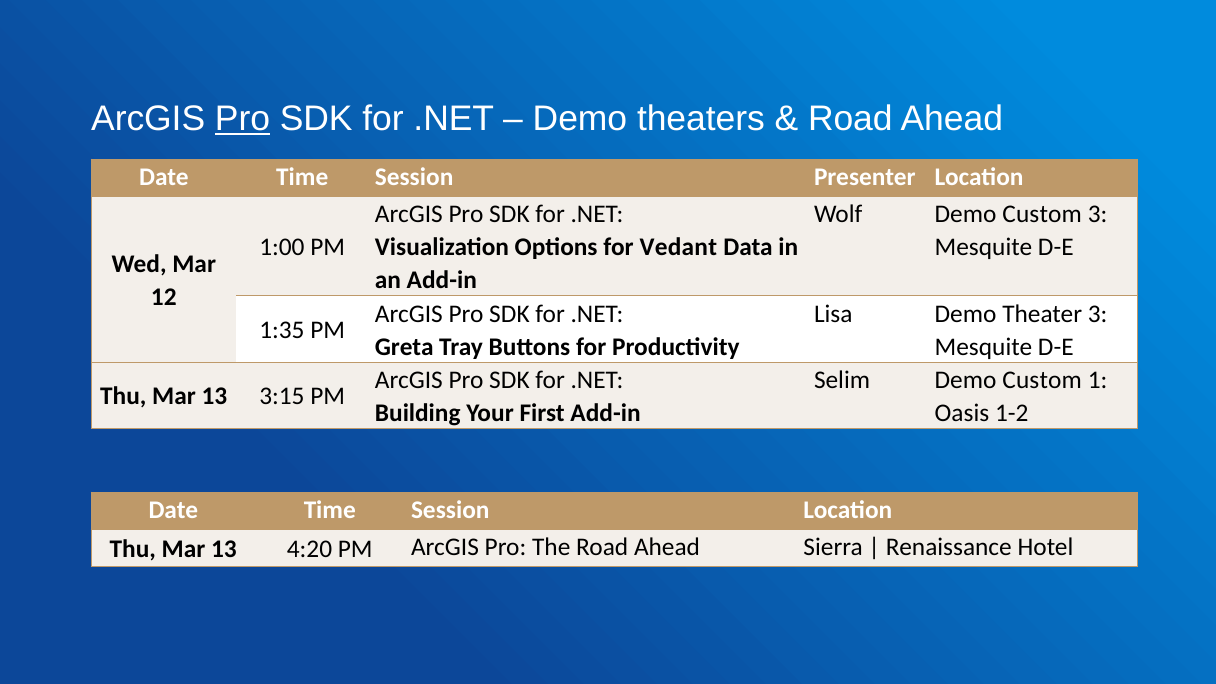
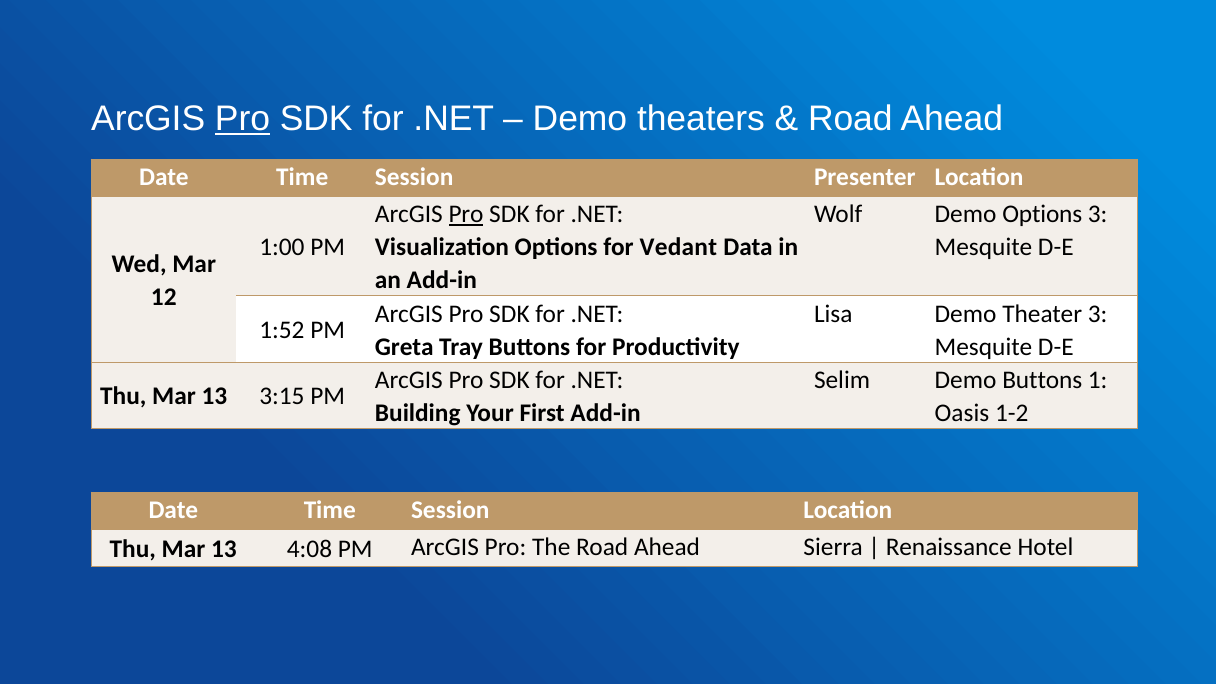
Pro underline: none -> present (466, 214)
Wolf Demo Custom: Custom -> Options (1042, 214)
1:35: 1:35 -> 1:52 (282, 330)
Selim Demo Custom: Custom -> Buttons (1042, 380)
4:20: 4:20 -> 4:08 (309, 549)
